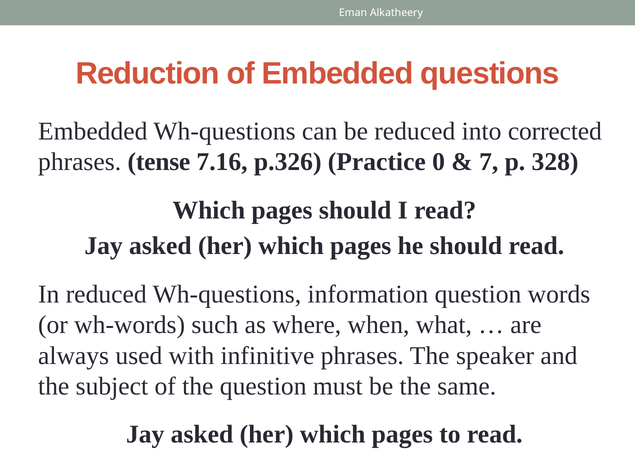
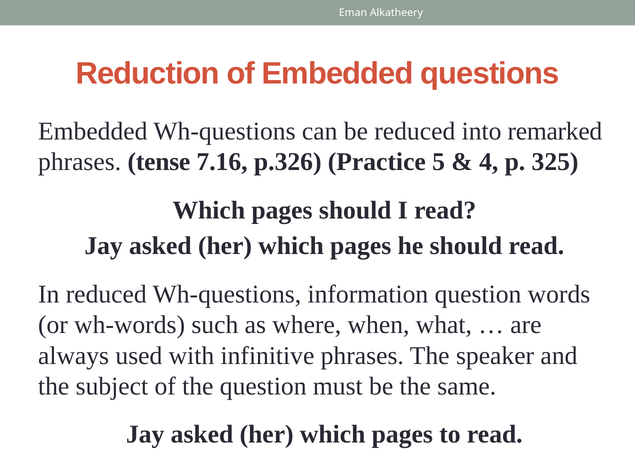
corrected: corrected -> remarked (555, 131)
0: 0 -> 5 (439, 162)
7: 7 -> 4 (489, 162)
328: 328 -> 325 (555, 162)
